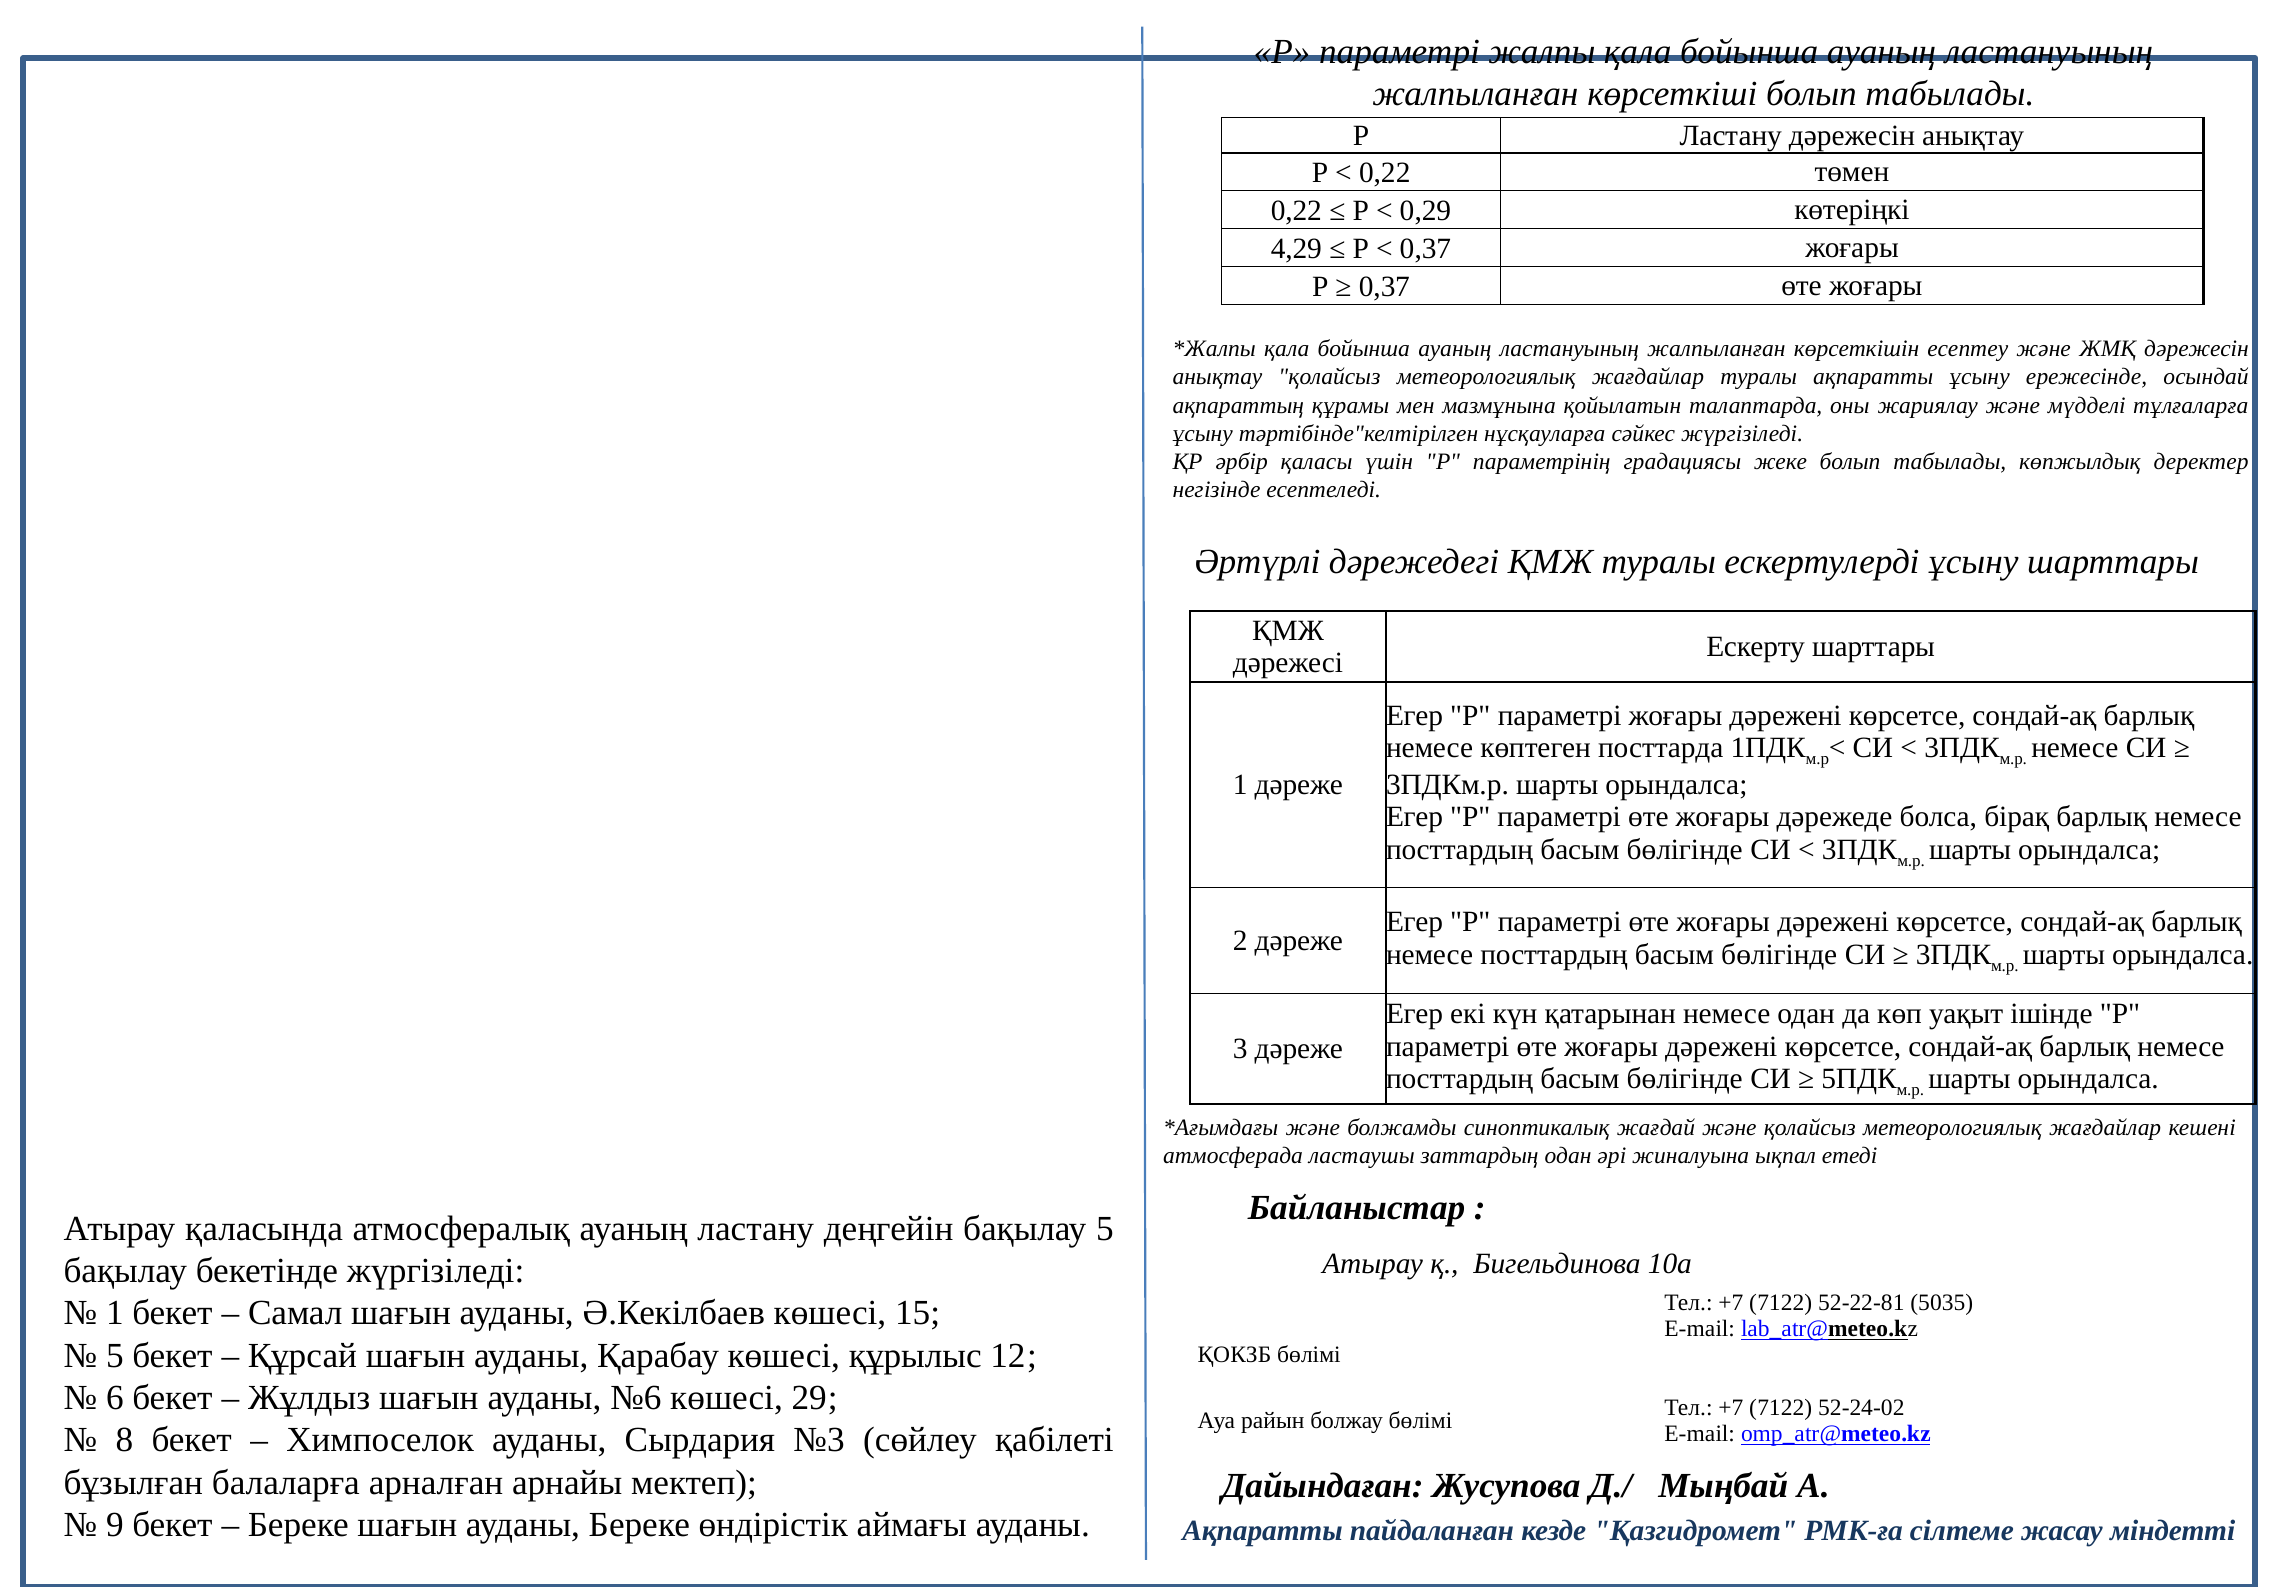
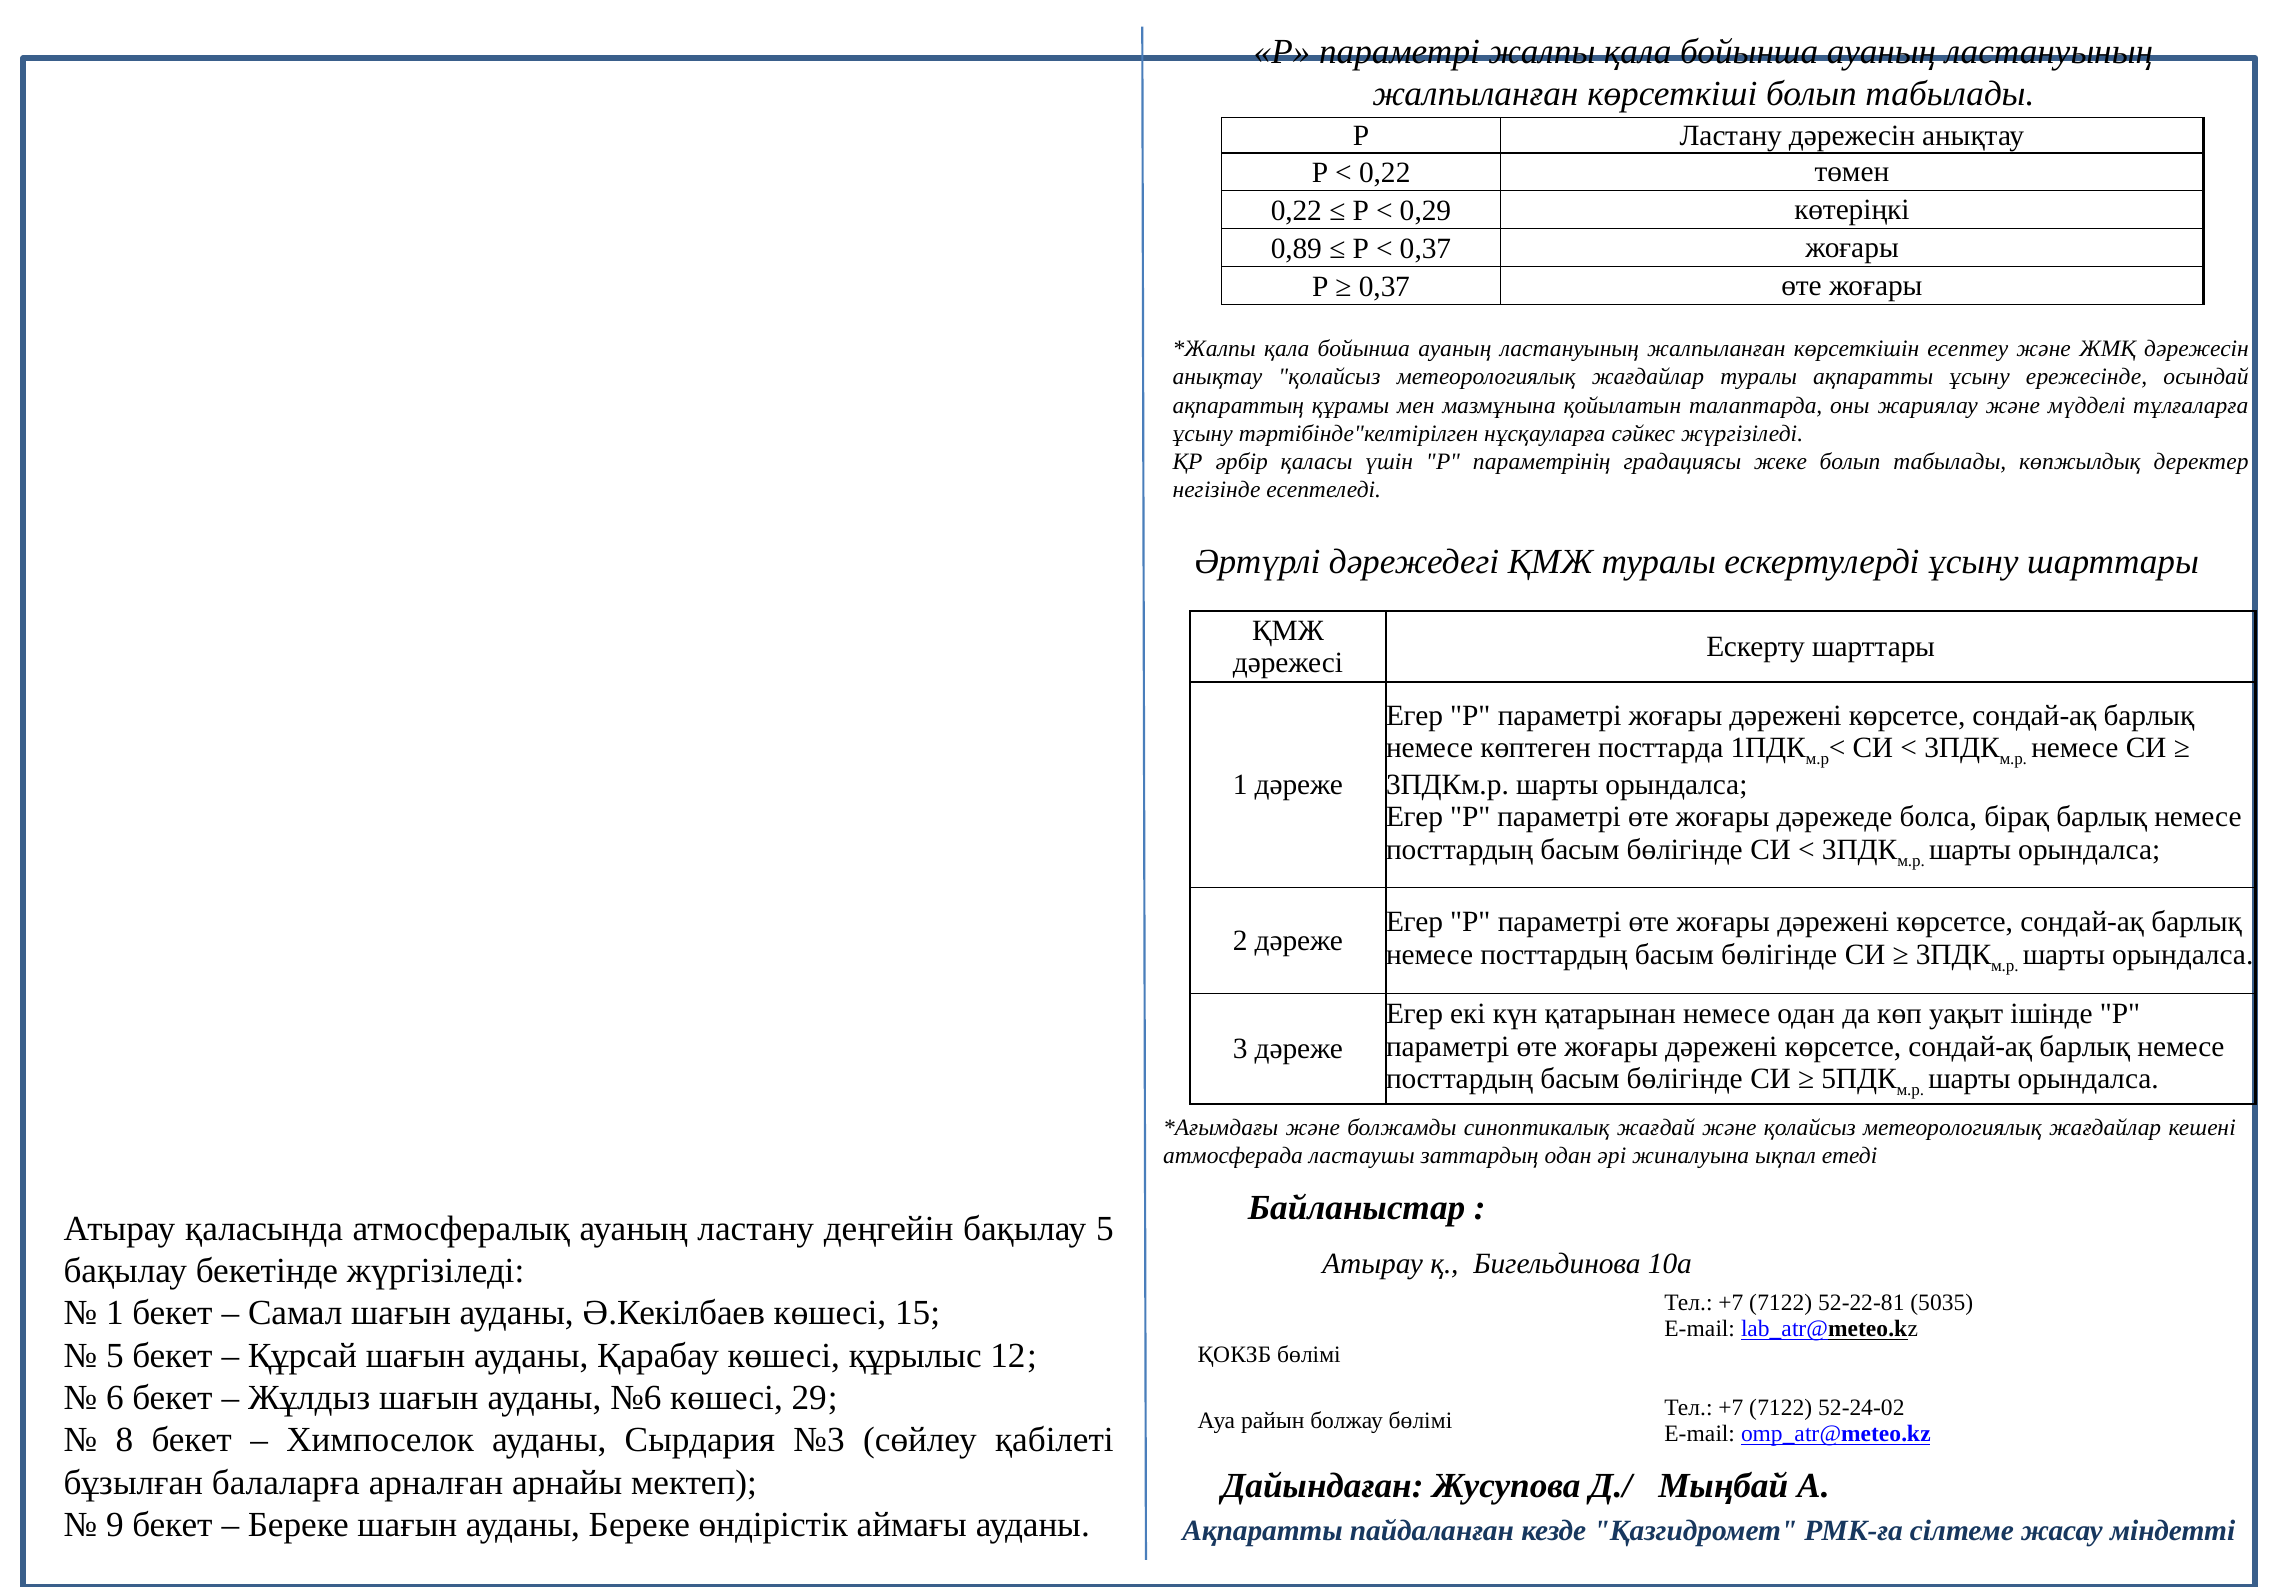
4,29: 4,29 -> 0,89 (1296, 249)
